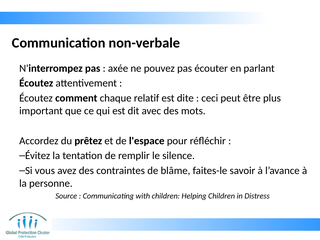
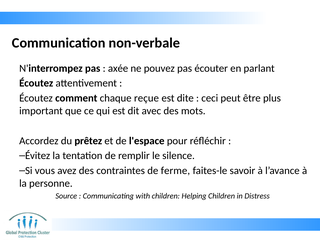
relatif: relatif -> reçue (146, 98)
blâme: blâme -> ferme (175, 171)
